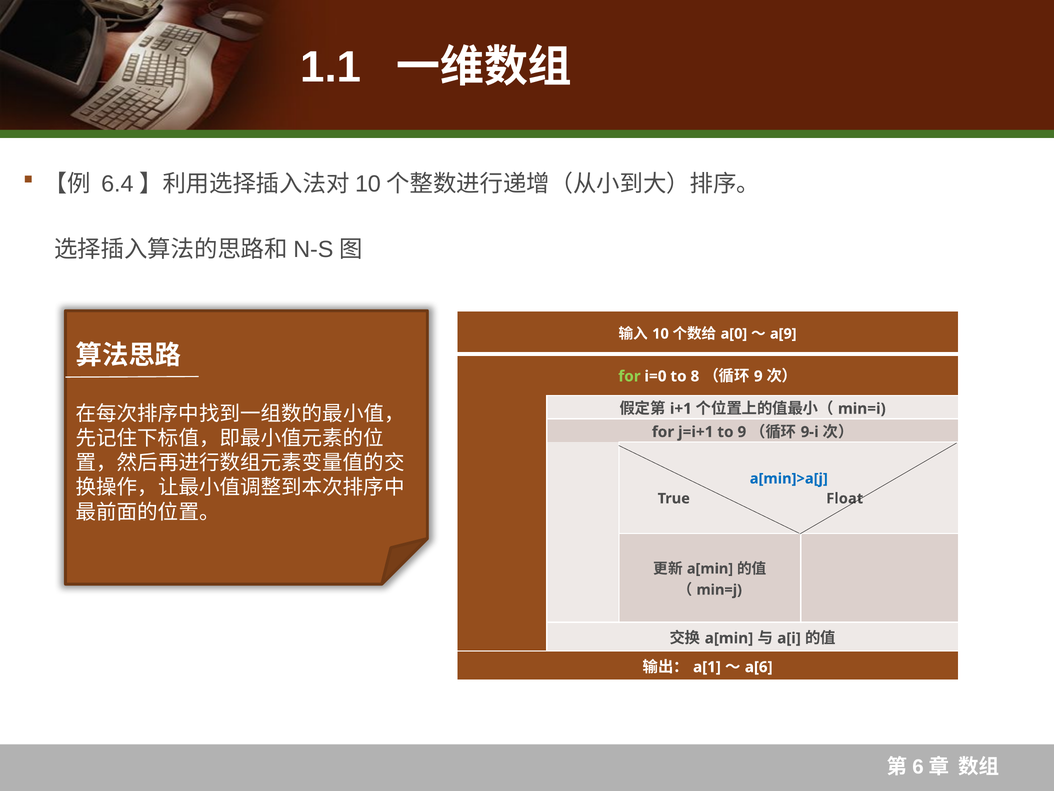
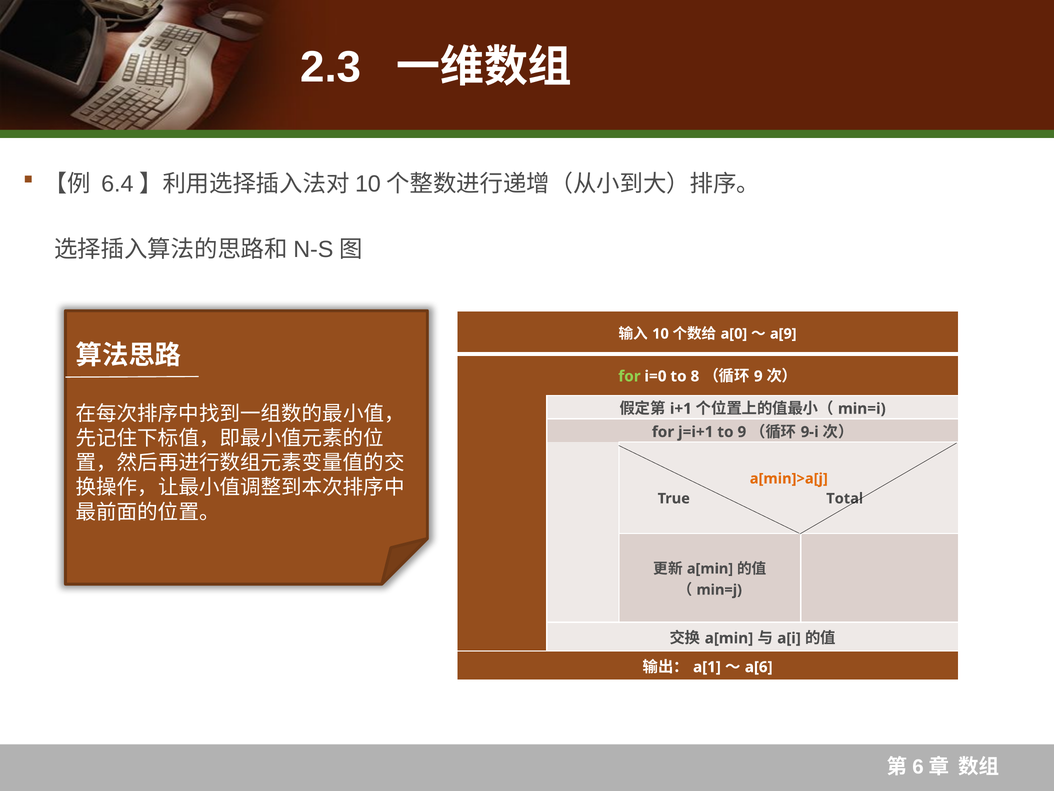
1.1: 1.1 -> 2.3 (331, 67)
a[min]>a[j colour: blue -> orange (789, 478)
Float: Float -> Total (845, 498)
